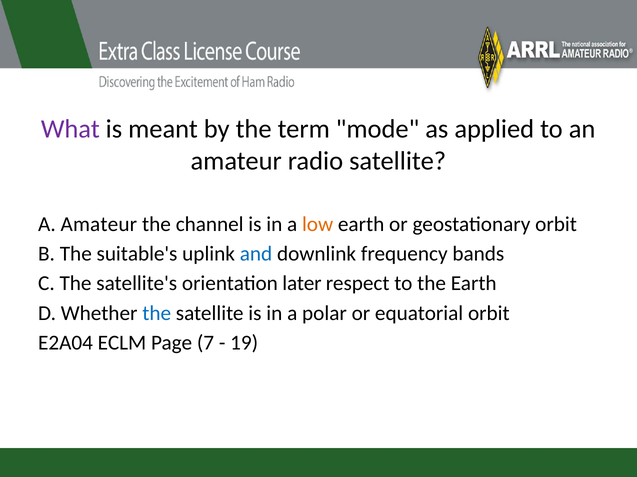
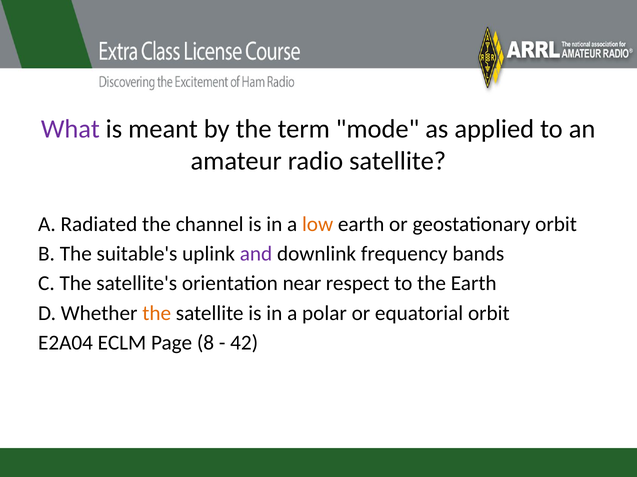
A Amateur: Amateur -> Radiated (99, 224)
and colour: blue -> purple (256, 254)
later: later -> near (302, 284)
the colour: blue -> orange (157, 314)
7: 7 -> 8 (205, 343)
19: 19 -> 42 (244, 343)
